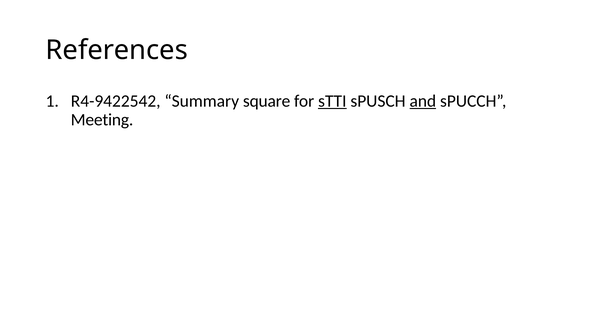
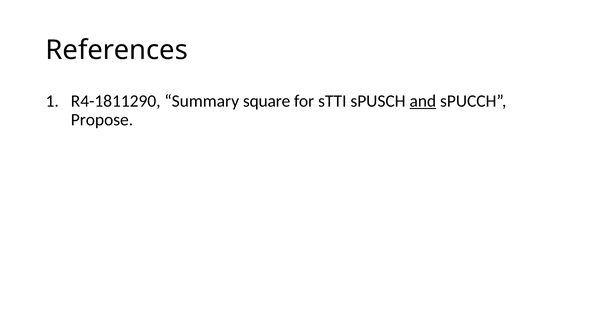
R4-9422542: R4-9422542 -> R4-1811290 (116, 101)
sTTI underline: present -> none (332, 101)
Meeting: Meeting -> Propose (102, 120)
